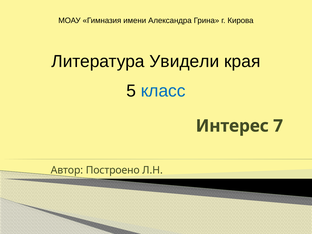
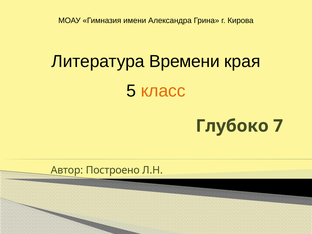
Увидели: Увидели -> Времени (184, 61)
класс colour: blue -> orange (163, 91)
Интерес: Интерес -> Глубоко (232, 126)
